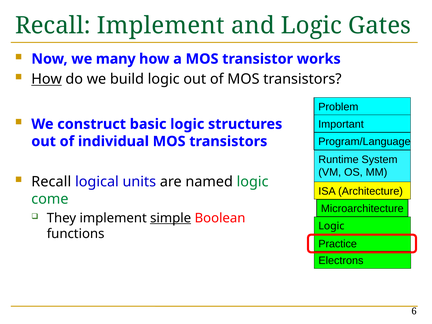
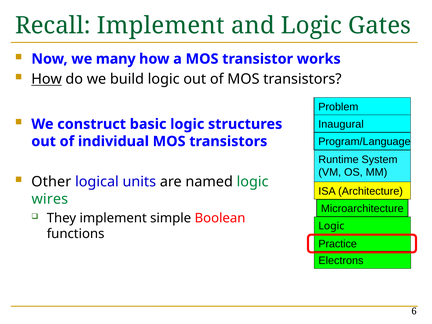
Important: Important -> Inaugural (341, 124)
Recall: Recall -> Other (51, 182)
come: come -> wires (50, 199)
simple underline: present -> none (171, 218)
